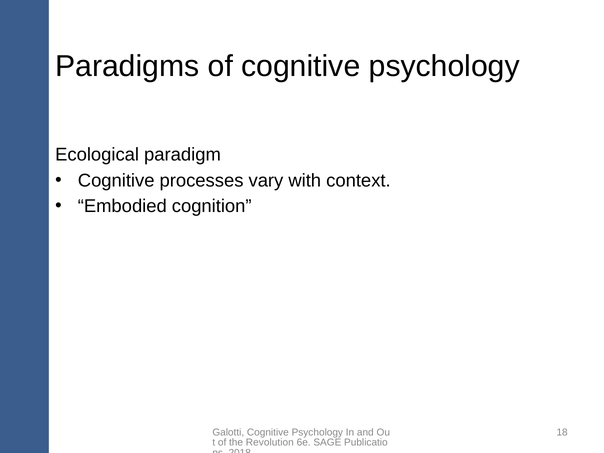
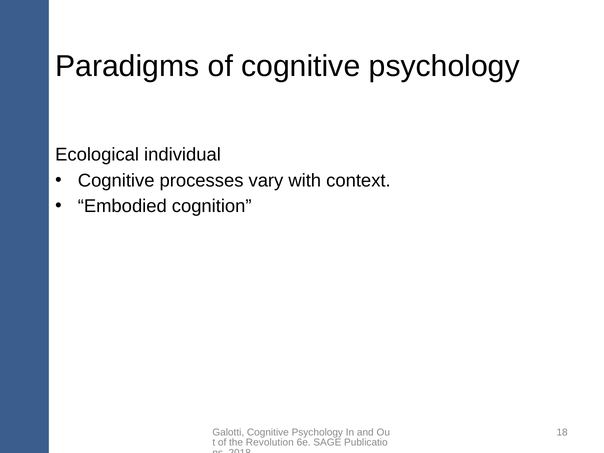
paradigm: paradigm -> individual (183, 155)
